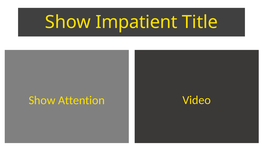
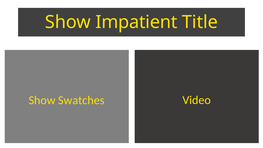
Attention: Attention -> Swatches (81, 100)
